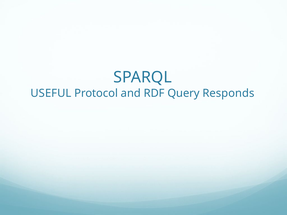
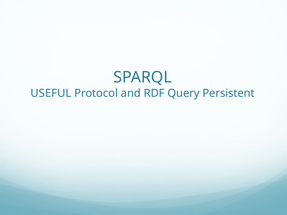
Responds: Responds -> Persistent (229, 93)
